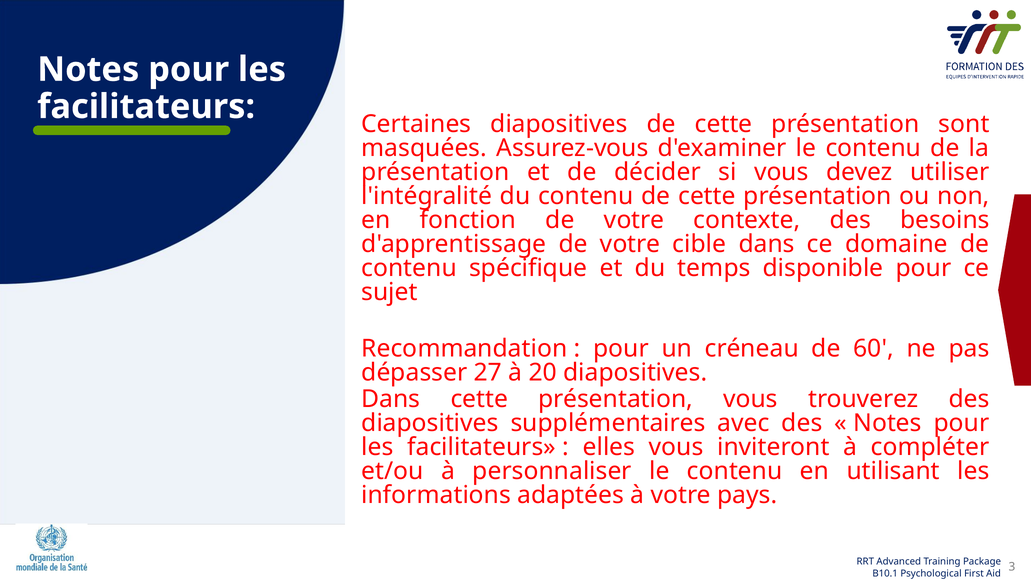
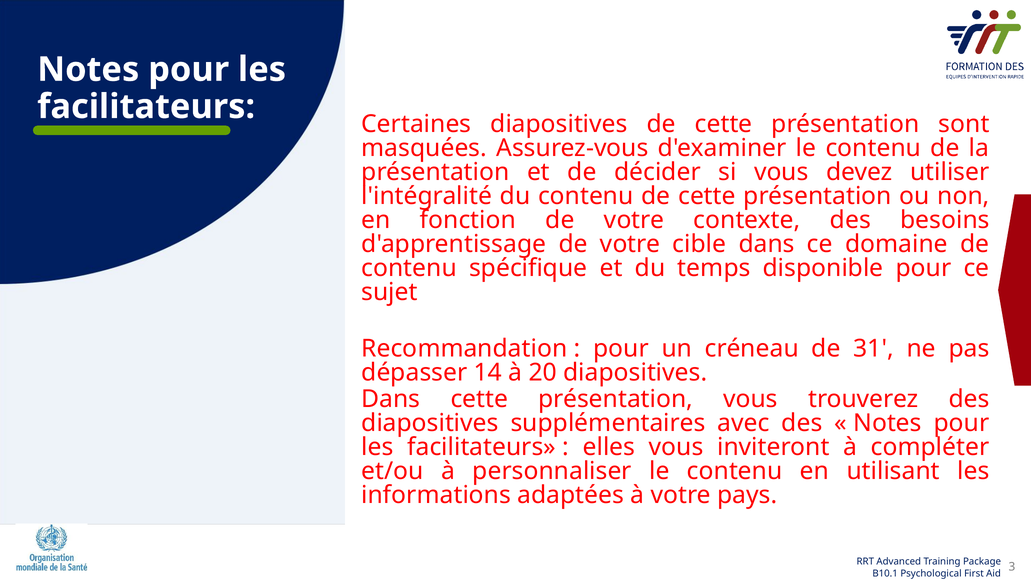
60: 60 -> 31 (874, 348)
27: 27 -> 14 (488, 372)
